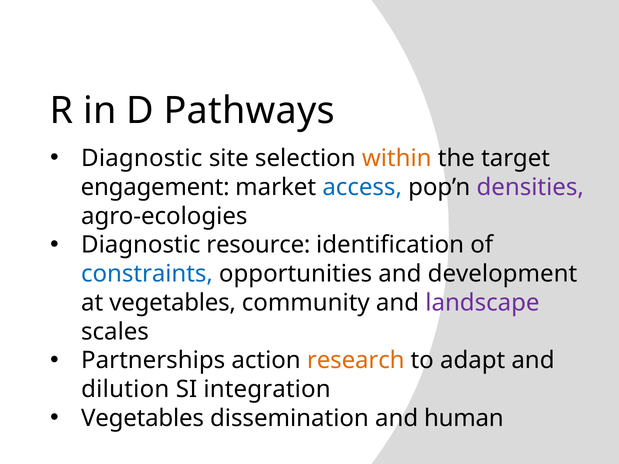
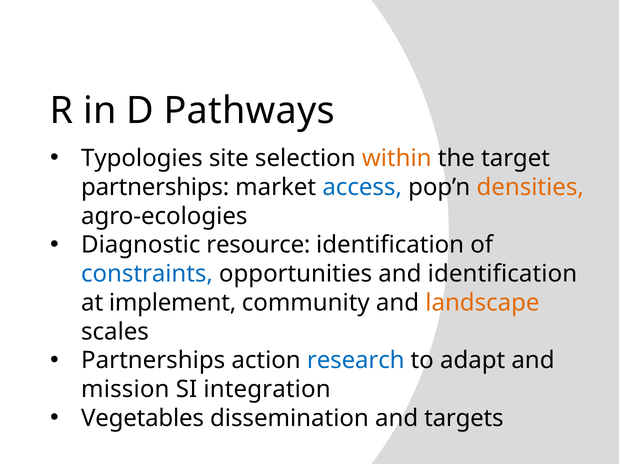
Diagnostic: Diagnostic -> Typologies (142, 158)
engagement: engagement -> partnerships (155, 187)
densities colour: purple -> orange (530, 187)
and development: development -> identification (502, 274)
at vegetables: vegetables -> implement (173, 303)
landscape colour: purple -> orange (482, 303)
research colour: orange -> blue (356, 361)
dilution: dilution -> mission (125, 390)
human: human -> targets (464, 419)
